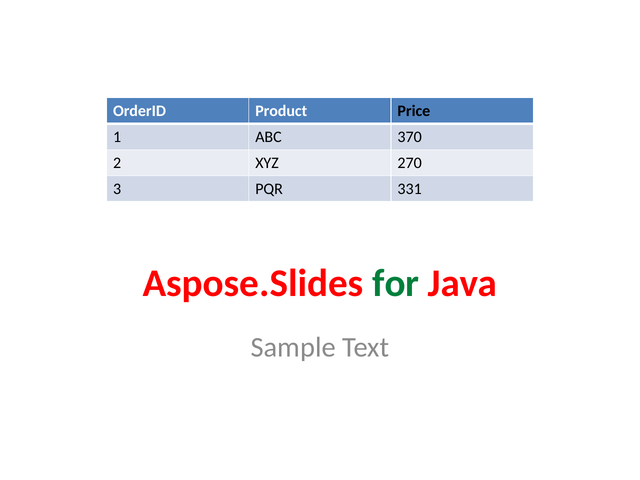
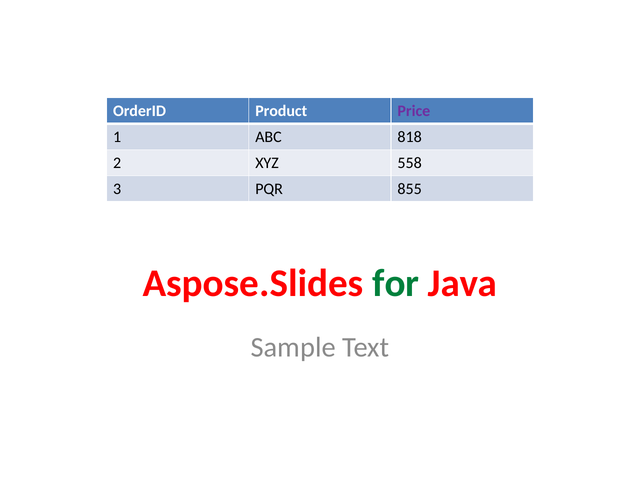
Price colour: black -> purple (414, 111)
370: 370 -> 818 (410, 137)
270: 270 -> 558 (410, 163)
331: 331 -> 855 (410, 189)
